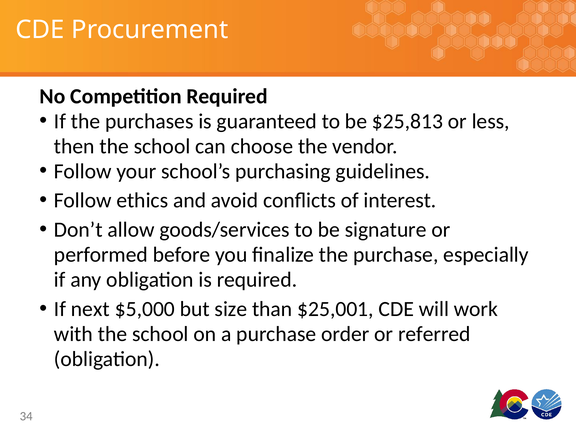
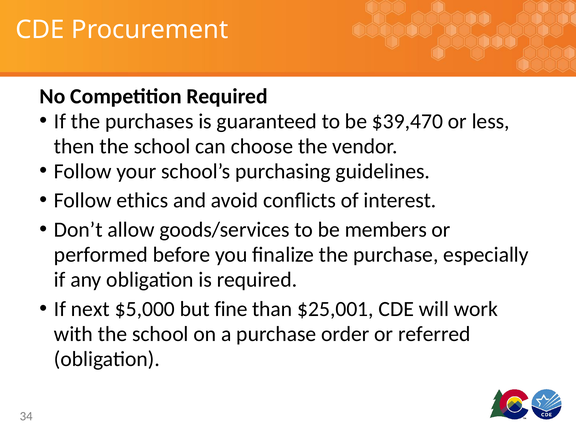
$25,813: $25,813 -> $39,470 (407, 121)
signature: signature -> members (386, 230)
size: size -> fine (231, 309)
